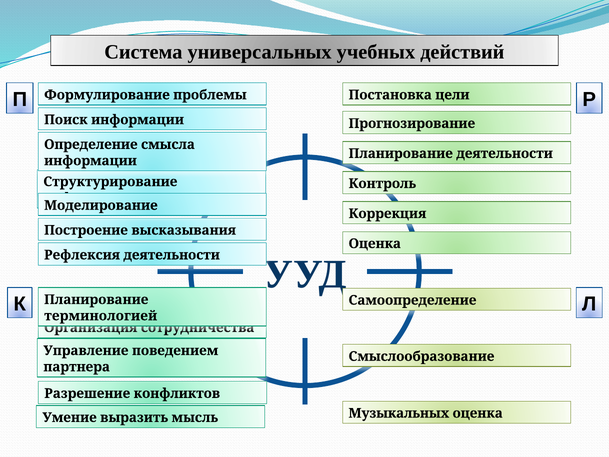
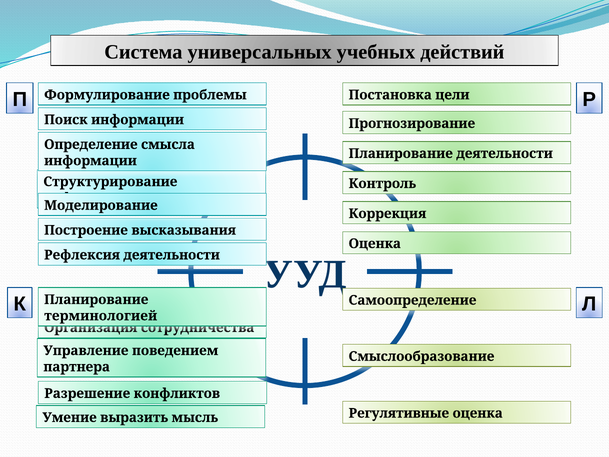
Музыкальных: Музыкальных -> Регулятивные (399, 413)
